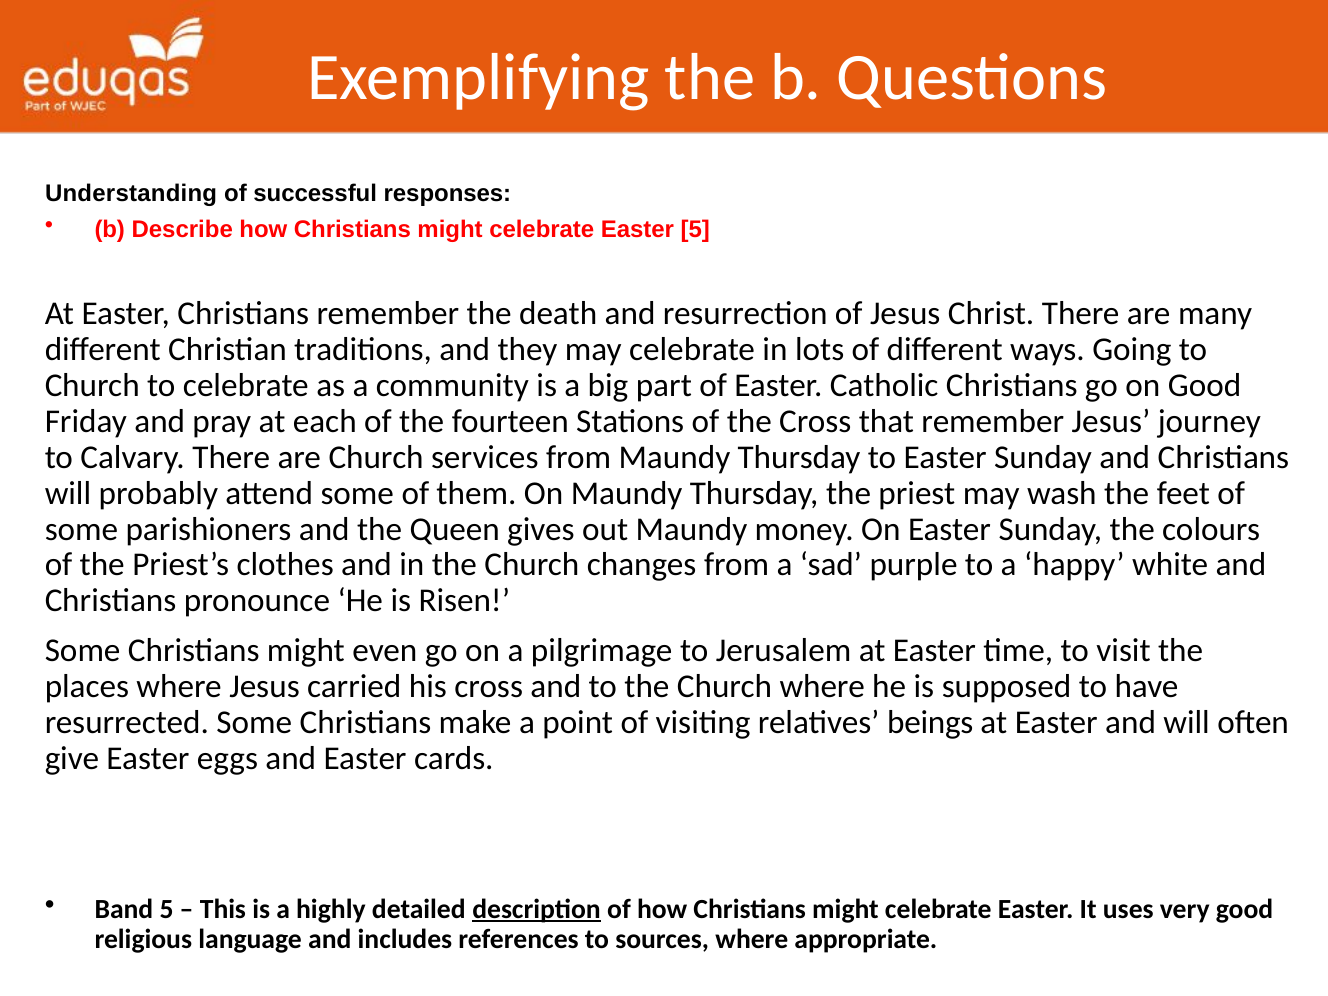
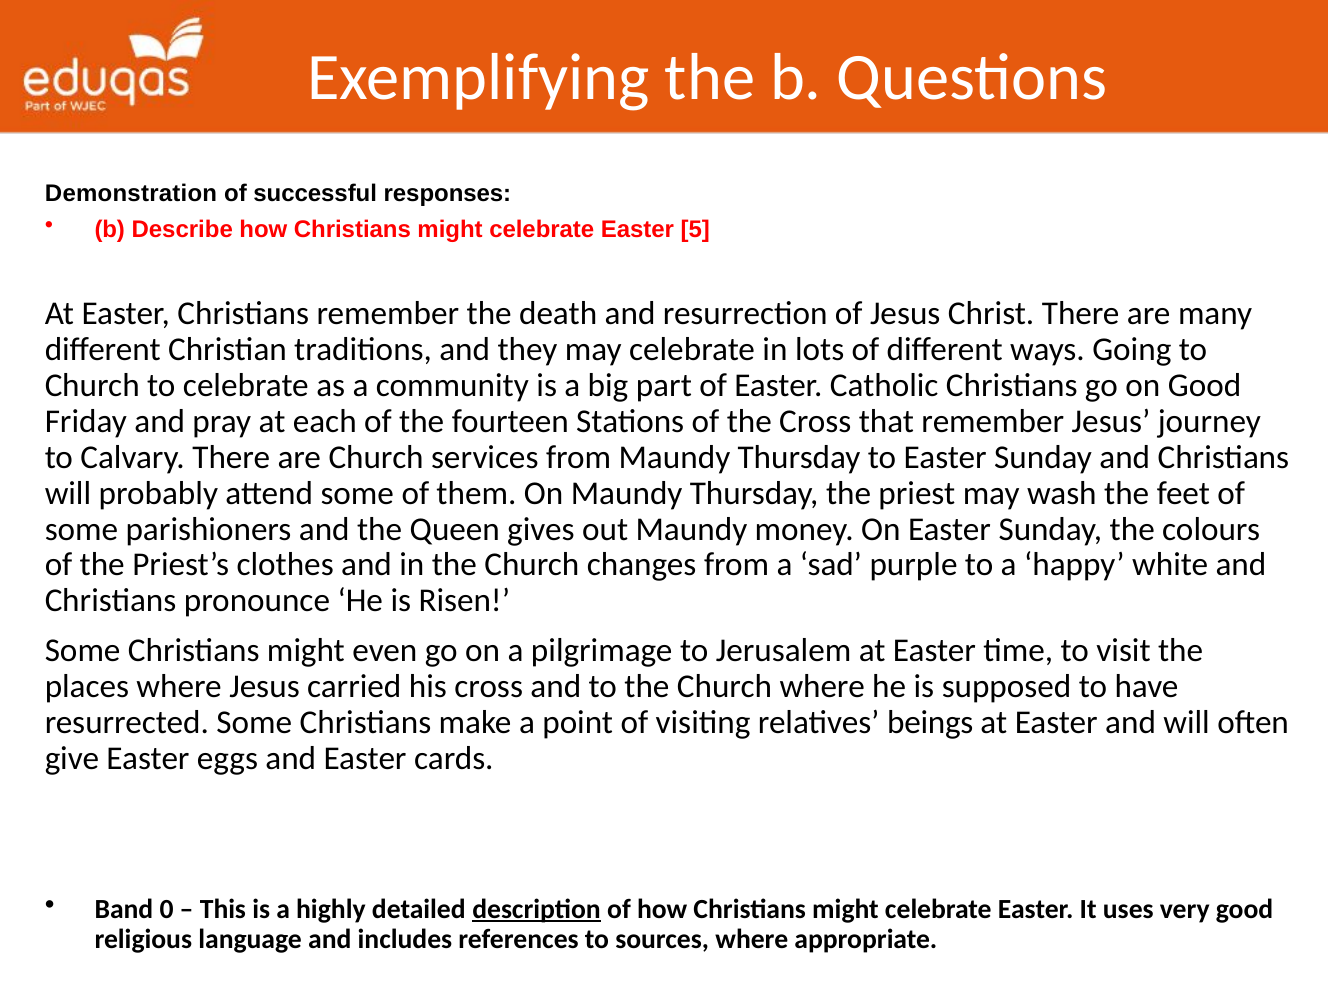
Understanding: Understanding -> Demonstration (131, 194)
Band 5: 5 -> 0 (167, 909)
